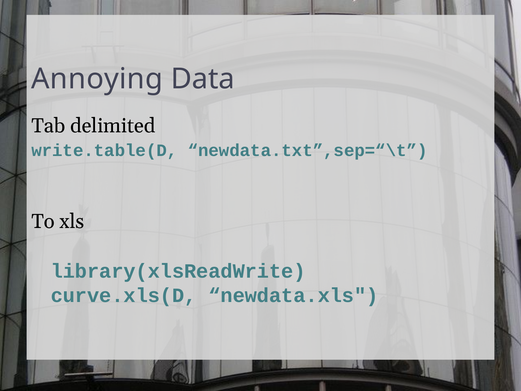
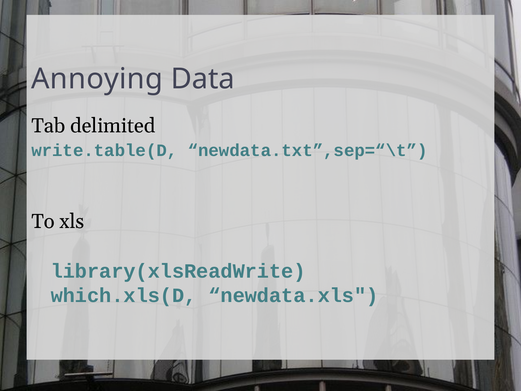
curve.xls(D: curve.xls(D -> which.xls(D (124, 295)
